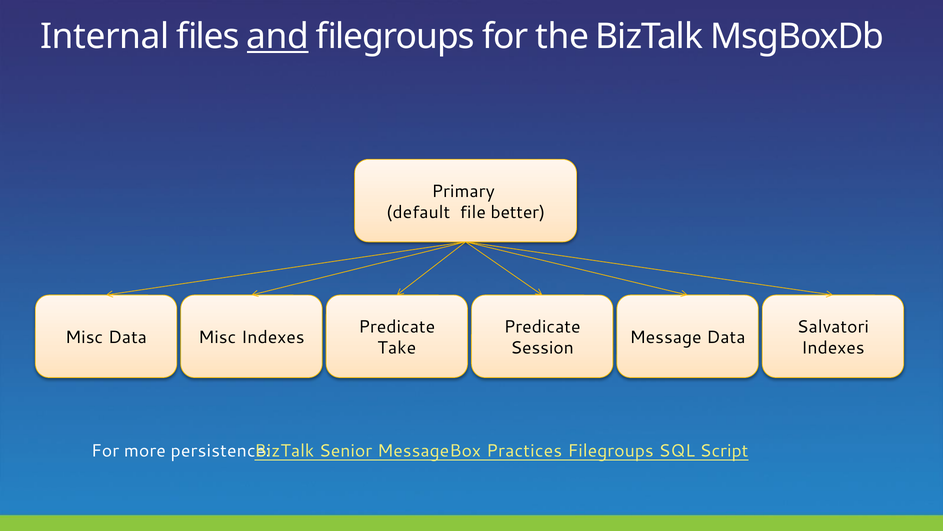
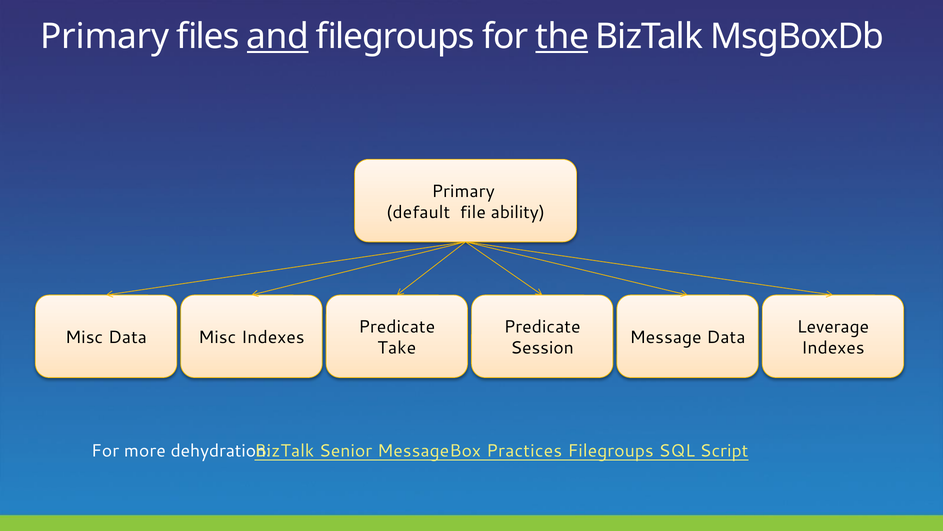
Internal: Internal -> Primary (105, 37)
the underline: none -> present (562, 37)
better: better -> ability (518, 212)
Salvatori: Salvatori -> Leverage (833, 327)
persistence: persistence -> dehydration (221, 451)
